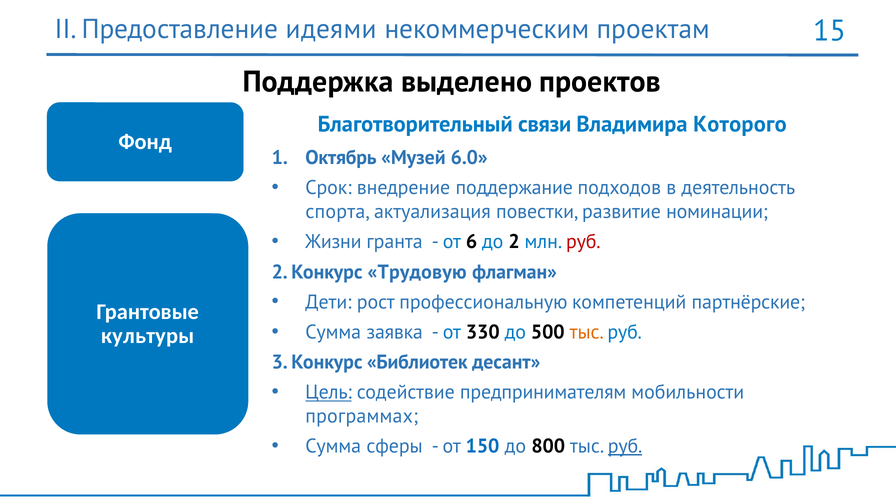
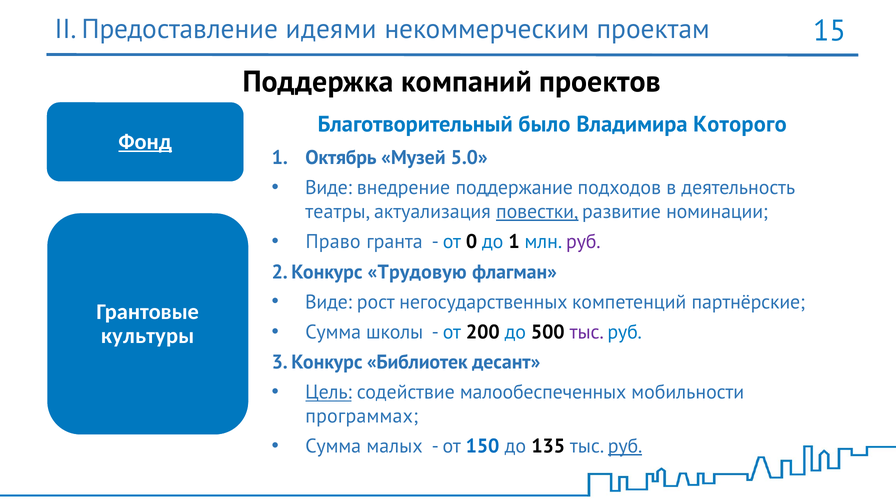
выделено: выделено -> компаний (467, 82)
связи: связи -> было (544, 124)
Фонд underline: none -> present (145, 142)
6.0: 6.0 -> 5.0 (469, 158)
Срок: Срок -> Виде (329, 188)
спорта: спорта -> театры (338, 212)
повестки underline: none -> present (537, 212)
Жизни: Жизни -> Право (333, 242)
6: 6 -> 0 (472, 242)
до 2: 2 -> 1 (514, 242)
руб colour: red -> purple (583, 242)
Дети: Дети -> Виде (329, 302)
профессиональную: профессиональную -> негосударственных (483, 302)
заявка: заявка -> школы (395, 332)
330: 330 -> 200 (483, 332)
тыс colour: orange -> purple (587, 332)
предпринимателям: предпринимателям -> малообеспеченных (543, 392)
сферы: сферы -> малых (395, 446)
800: 800 -> 135 (548, 446)
